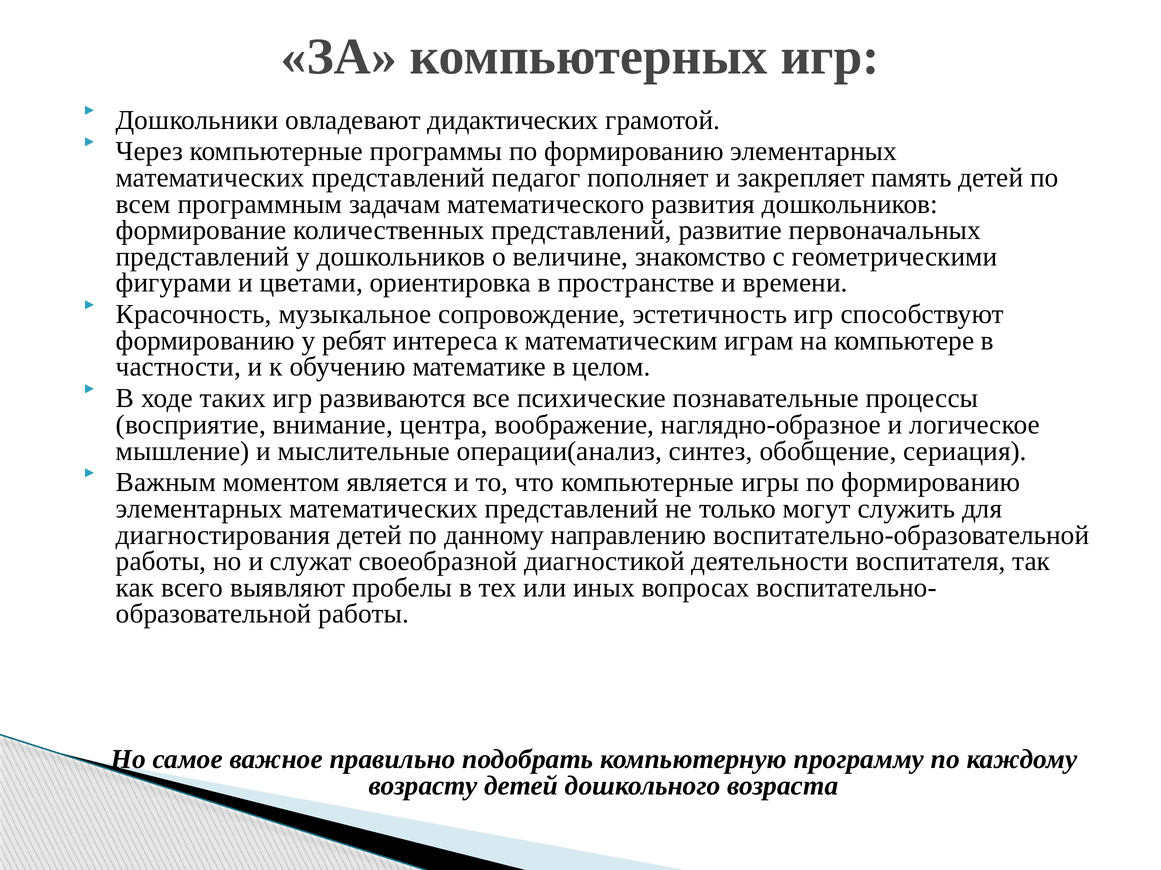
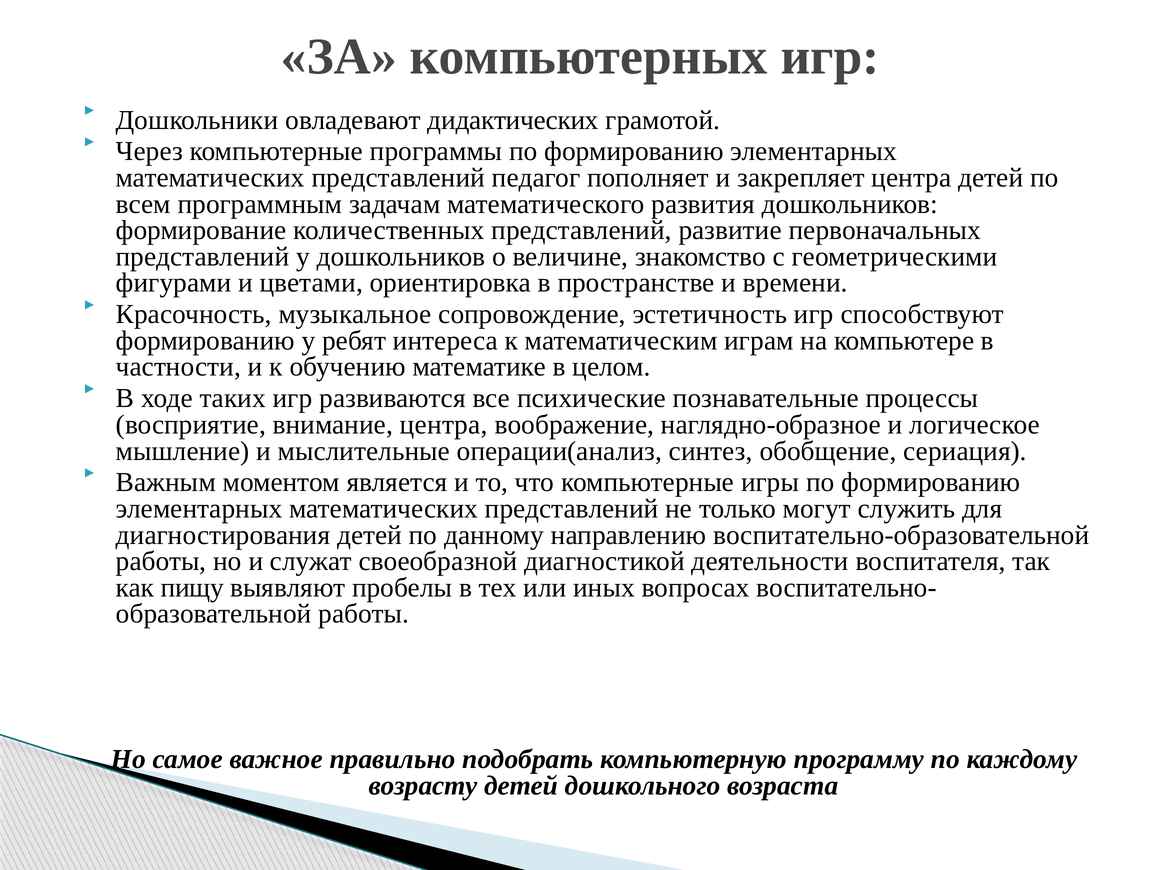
закрепляет память: память -> центра (911, 178)
всего: всего -> пищу (192, 588)
